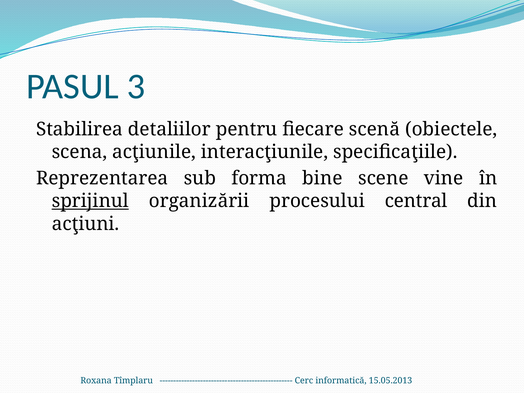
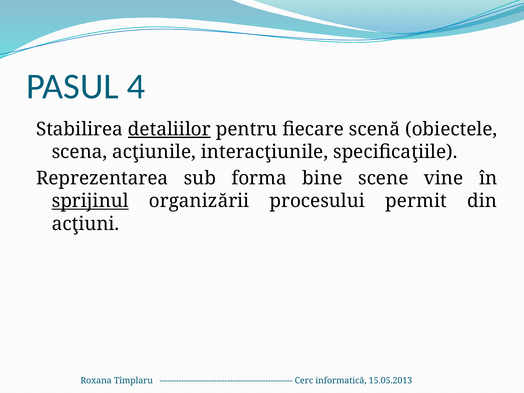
3: 3 -> 4 (136, 87)
detaliilor underline: none -> present (169, 129)
central: central -> permit (416, 201)
